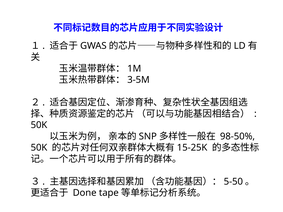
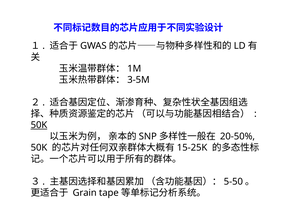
50K underline: none -> present (39, 125)
98-50%: 98-50% -> 20-50% (237, 136)
Done: Done -> Grain (85, 193)
